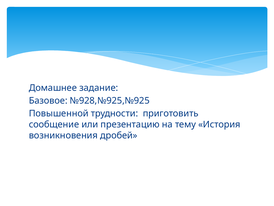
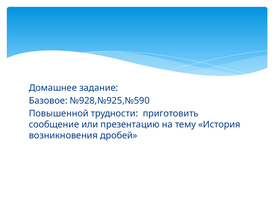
№928,№925,№925: №928,№925,№925 -> №928,№925,№590 (110, 100)
